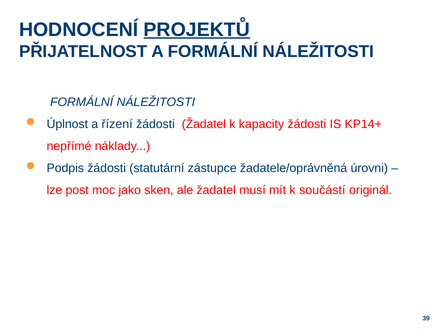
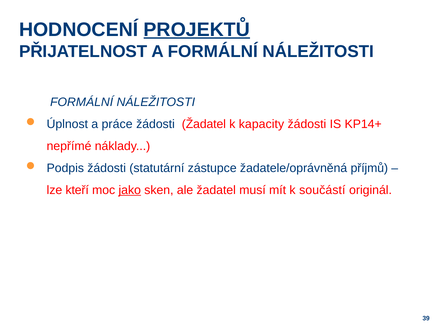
řízení: řízení -> práce (117, 124)
úrovni: úrovni -> příjmů (369, 168)
post: post -> kteří (77, 190)
jako underline: none -> present (130, 190)
